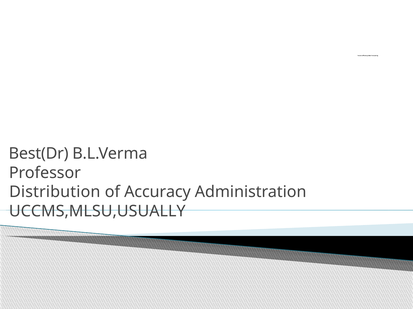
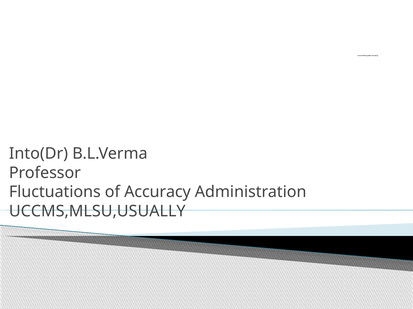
Best(Dr: Best(Dr -> Into(Dr (38, 154)
Distribution: Distribution -> Fluctuations (55, 192)
